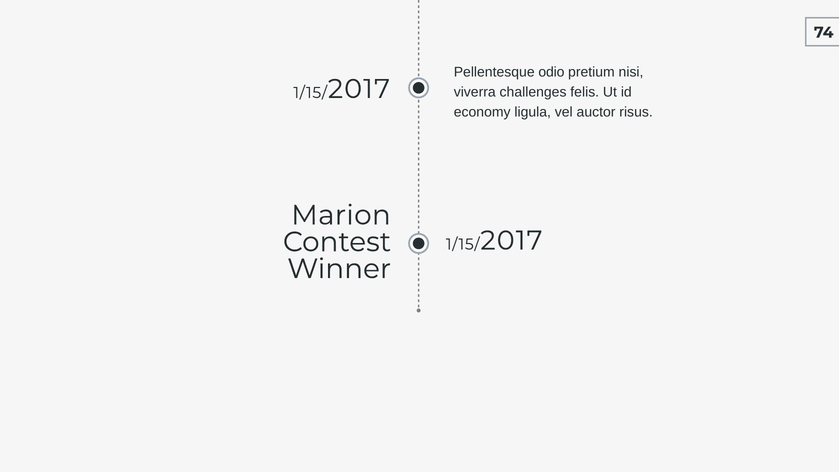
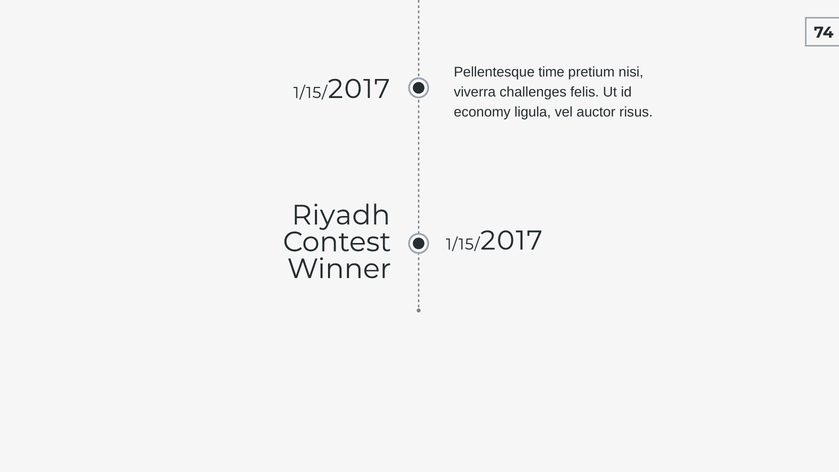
odio: odio -> time (551, 72)
Marion: Marion -> Riyadh (341, 215)
